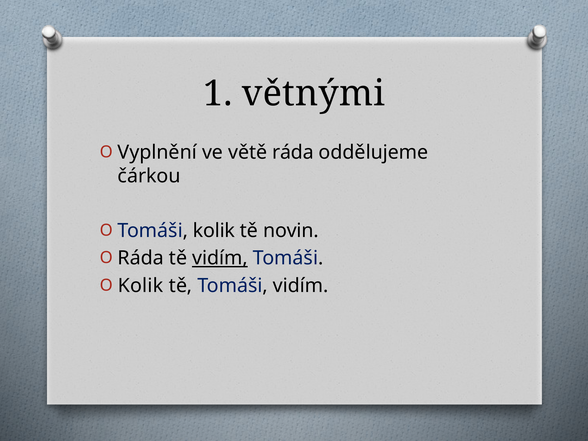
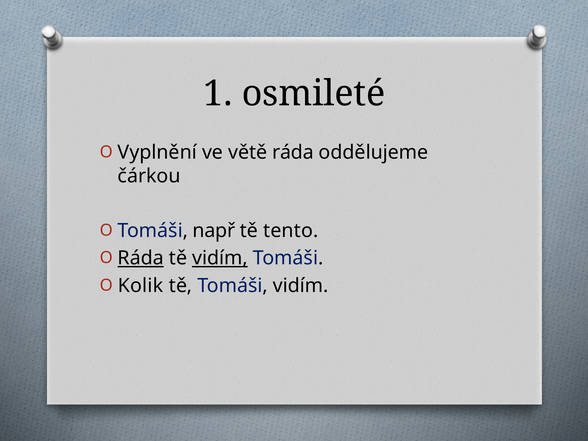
větnými: větnými -> osmileté (314, 94)
Tomáši kolik: kolik -> např (214, 231)
novin: novin -> tento (291, 231)
Ráda underline: none -> present (141, 258)
